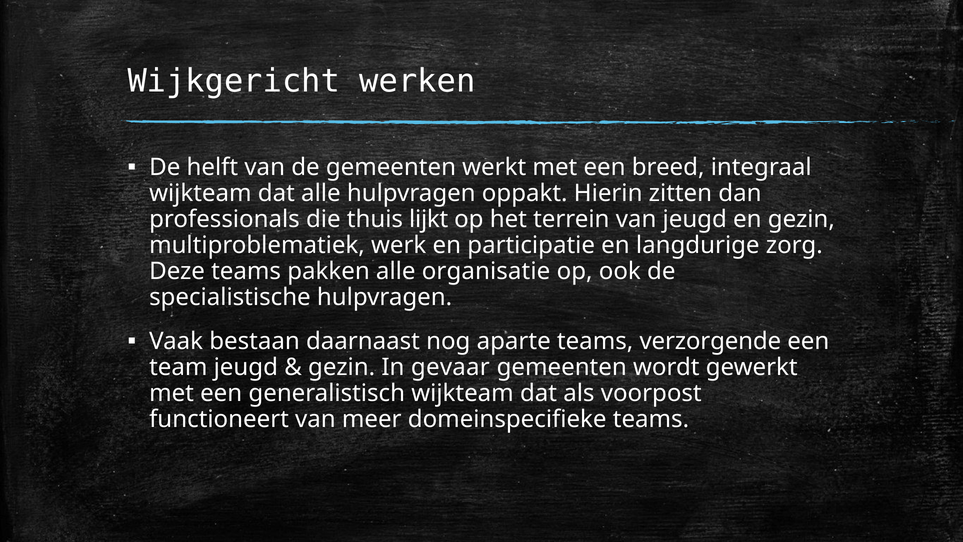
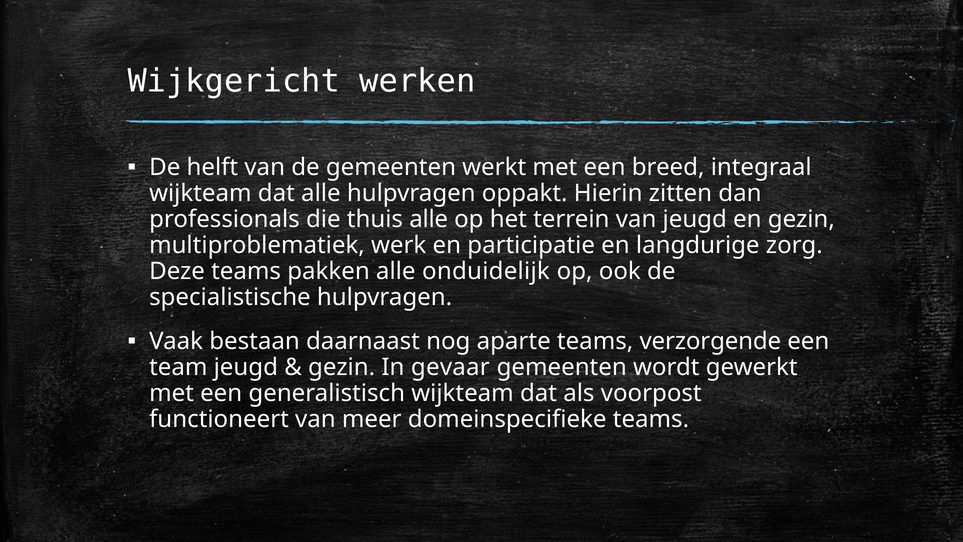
thuis lijkt: lijkt -> alle (429, 219)
organisatie: organisatie -> onduidelijk (486, 271)
